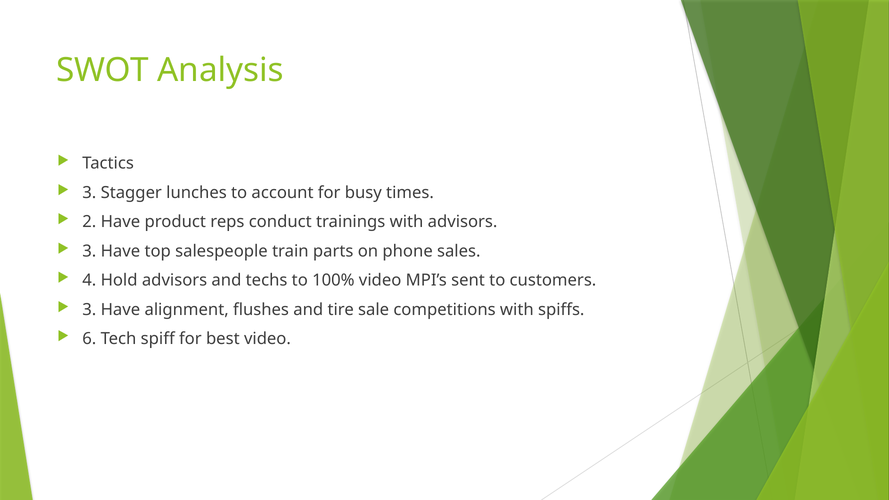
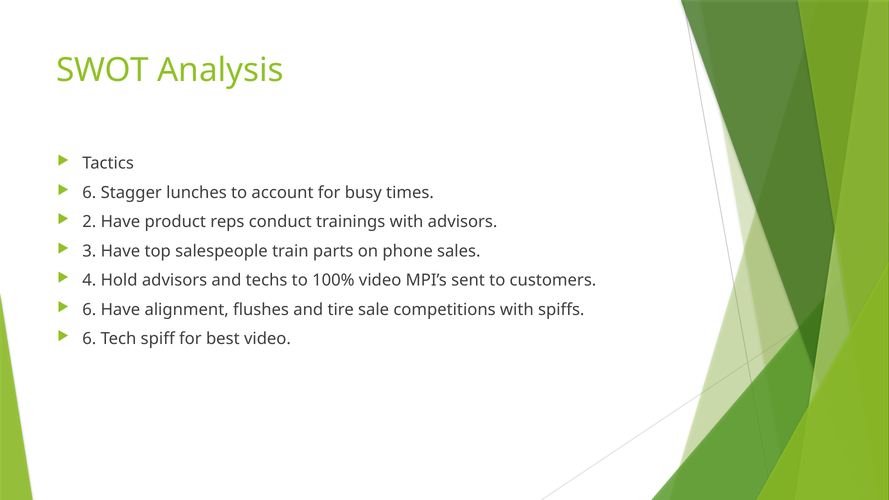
3: 3 -> 6 (89, 193)
3: 3 -> 6 (89, 310)
